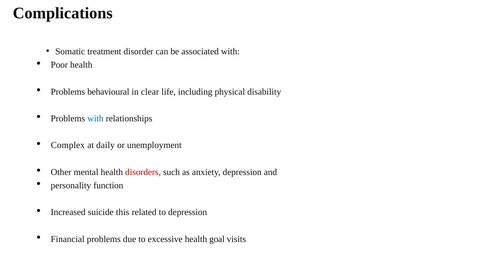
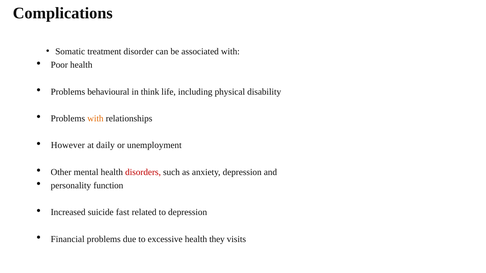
clear: clear -> think (150, 92)
with colour: blue -> orange (95, 119)
Complex: Complex -> However (68, 145)
this: this -> fast (123, 213)
goal: goal -> they (217, 239)
